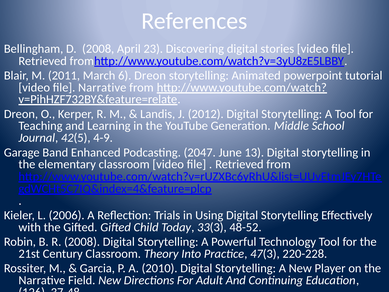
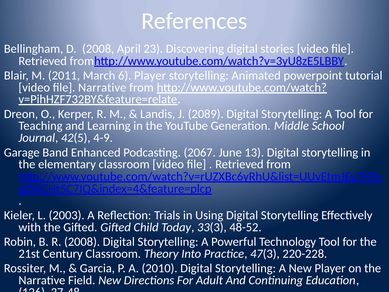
6 Dreon: Dreon -> Player (150, 75)
2012: 2012 -> 2089 (206, 114)
2047: 2047 -> 2067 (200, 152)
2006: 2006 -> 2003 (67, 215)
